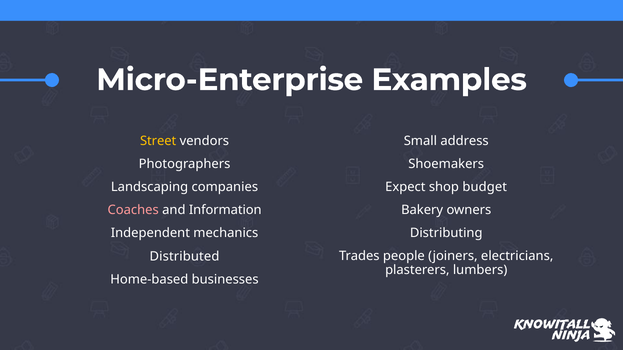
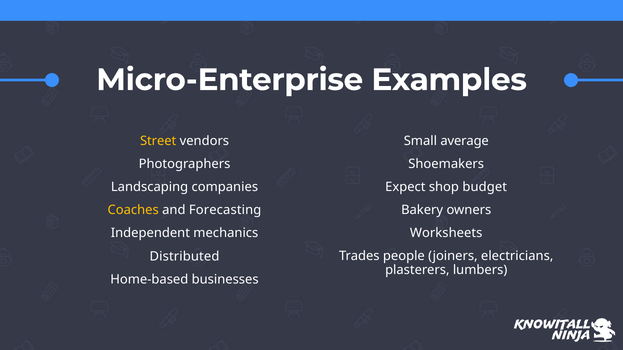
address: address -> average (465, 141)
Coaches colour: pink -> yellow (133, 210)
Information: Information -> Forecasting (225, 210)
Distributing: Distributing -> Worksheets (446, 233)
